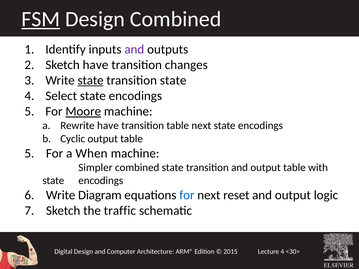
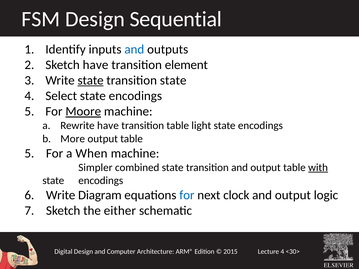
FSM underline: present -> none (41, 19)
Design Combined: Combined -> Sequential (176, 19)
and colour: purple -> blue (134, 49)
changes: changes -> element (186, 65)
table next: next -> light (201, 126)
Cyclic: Cyclic -> More (73, 139)
with underline: none -> present (318, 168)
reset: reset -> clock (236, 195)
traffic: traffic -> either (120, 211)
